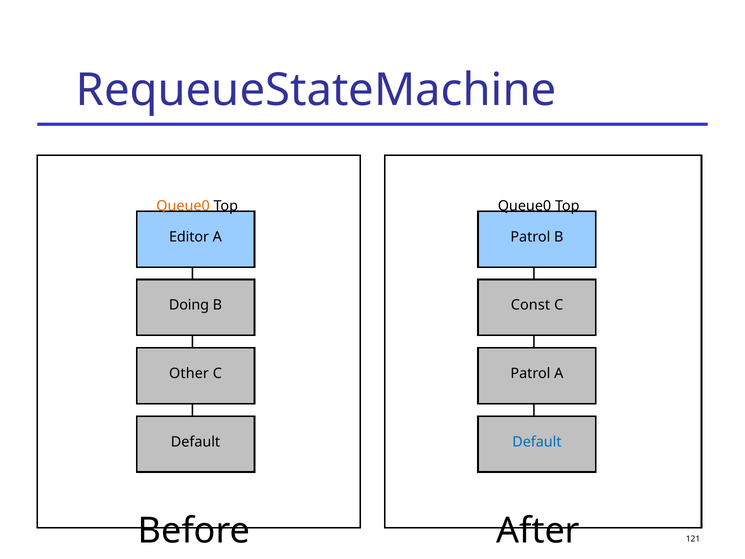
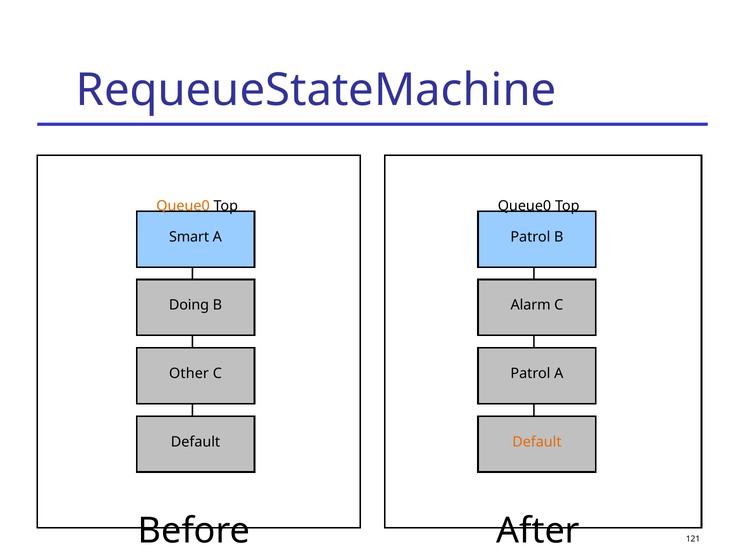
Editor: Editor -> Smart (189, 237)
Const: Const -> Alarm (531, 305)
Default colour: blue -> orange (537, 442)
